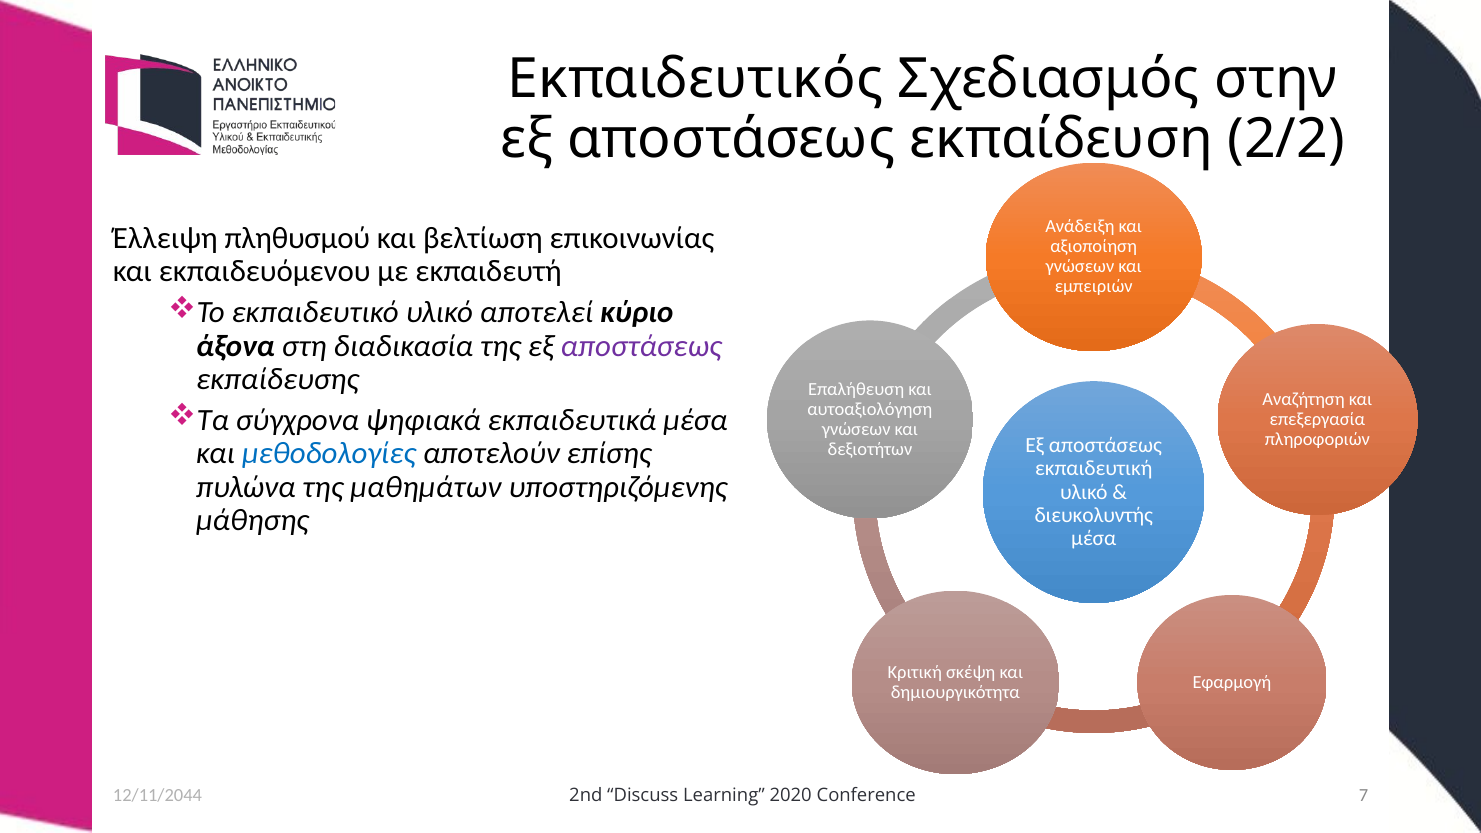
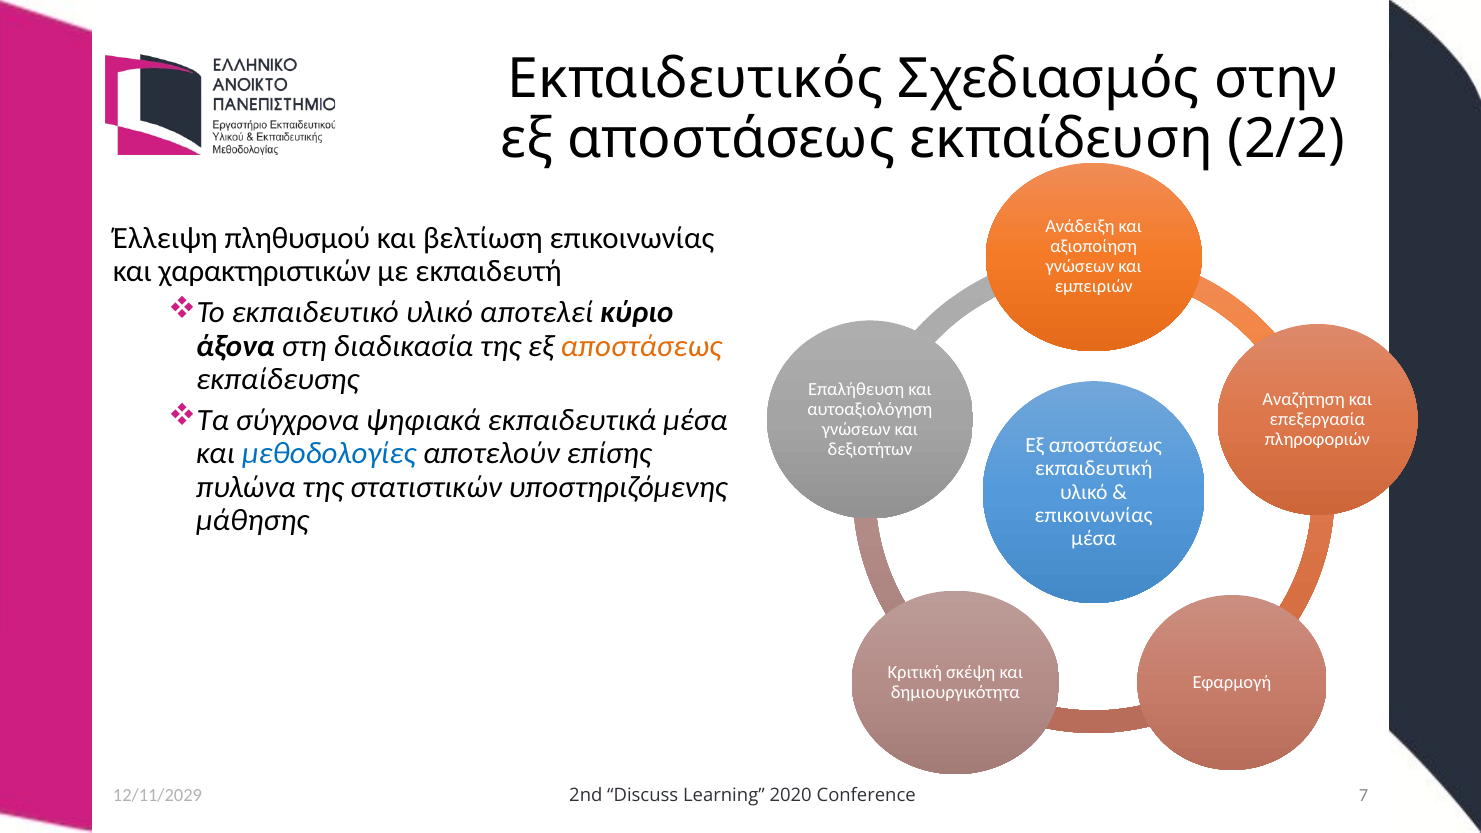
εκπαιδευόμενου: εκπαιδευόμενου -> χαρακτηριστικών (265, 272)
αποστάσεως colour: purple -> orange (641, 346)
μαθημάτων: μαθημάτων -> στατιστικών (426, 487)
διευκολυντής: διευκολυντής -> επικοινωνίας (1094, 515)
12/11/2044: 12/11/2044 -> 12/11/2029 (157, 796)
